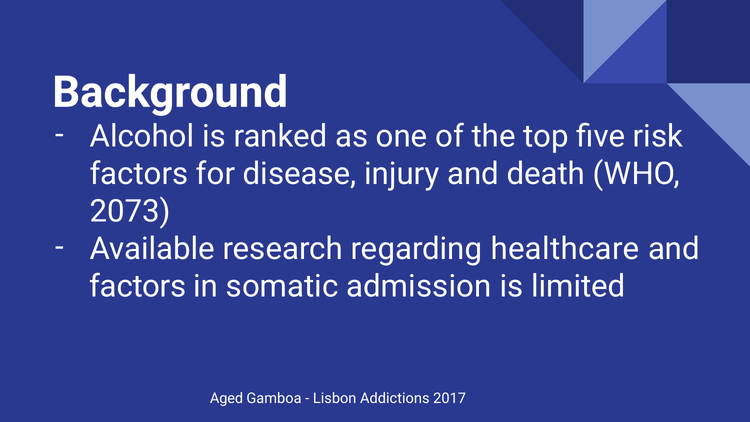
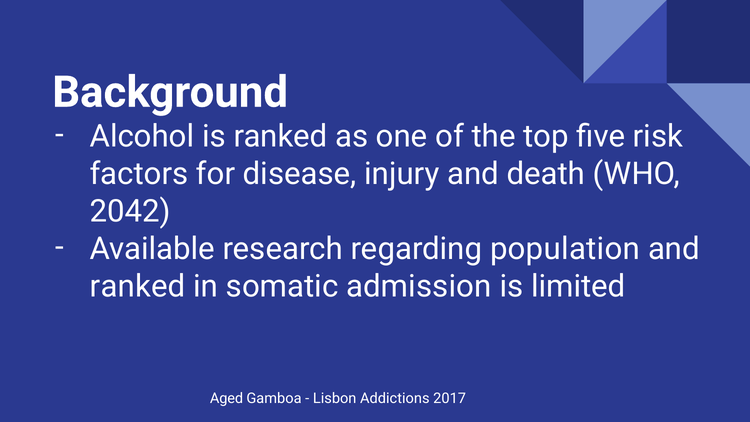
2073: 2073 -> 2042 (130, 211)
healthcare: healthcare -> population (565, 249)
factors: factors -> ranked (138, 286)
